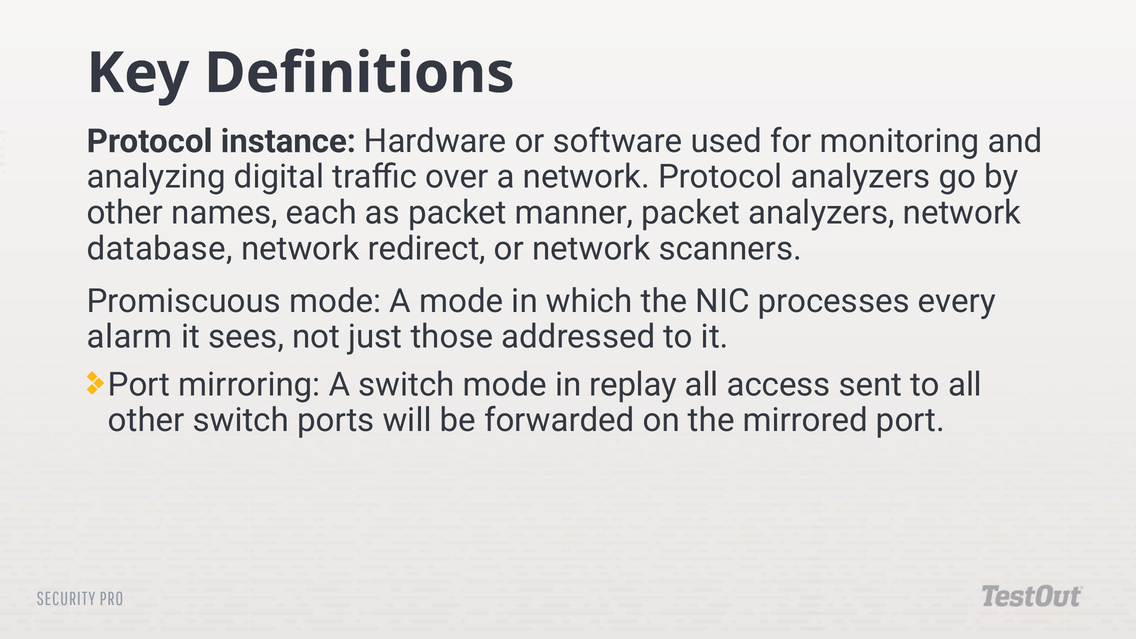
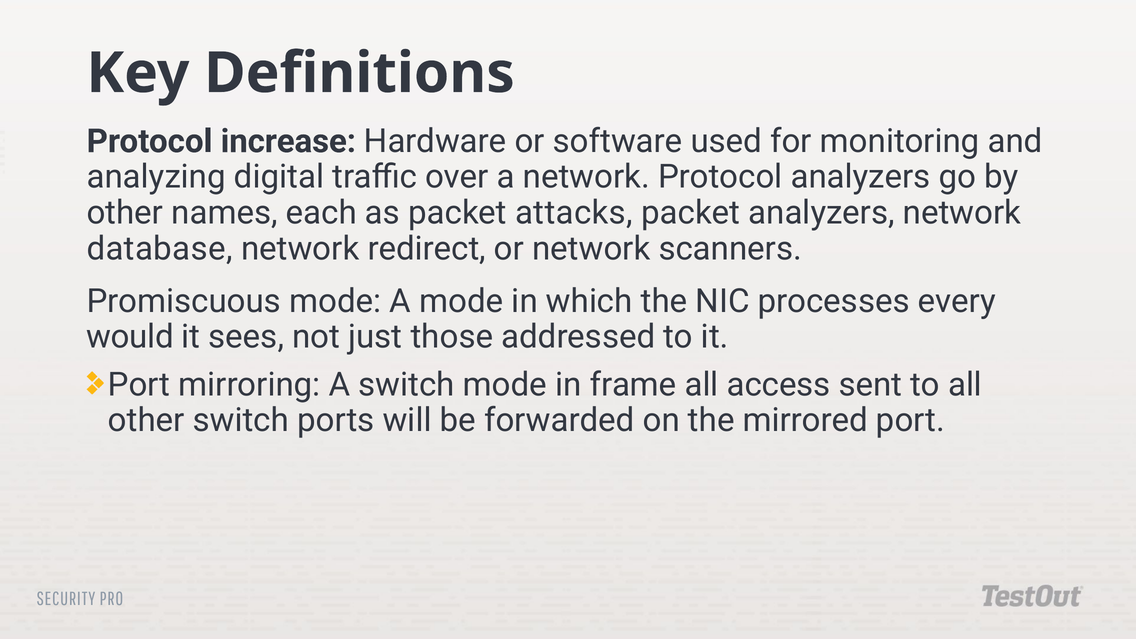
instance: instance -> increase (288, 141)
manner: manner -> attacks (574, 213)
alarm: alarm -> would (130, 337)
replay: replay -> frame (633, 385)
